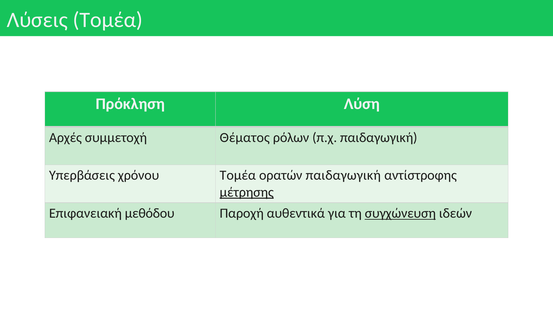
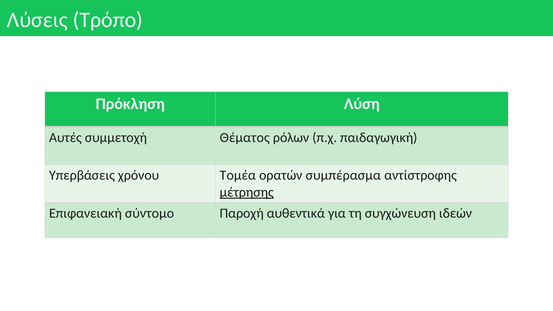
Λύσεις Τομέα: Τομέα -> Τρόπο (108, 20)
Αρχές: Αρχές -> Αυτές (65, 138)
ορατών παιδαγωγική: παιδαγωγική -> συμπέρασμα (343, 175)
μεθόδου: μεθόδου -> σύντομο (150, 213)
συγχώνευση underline: present -> none (400, 213)
